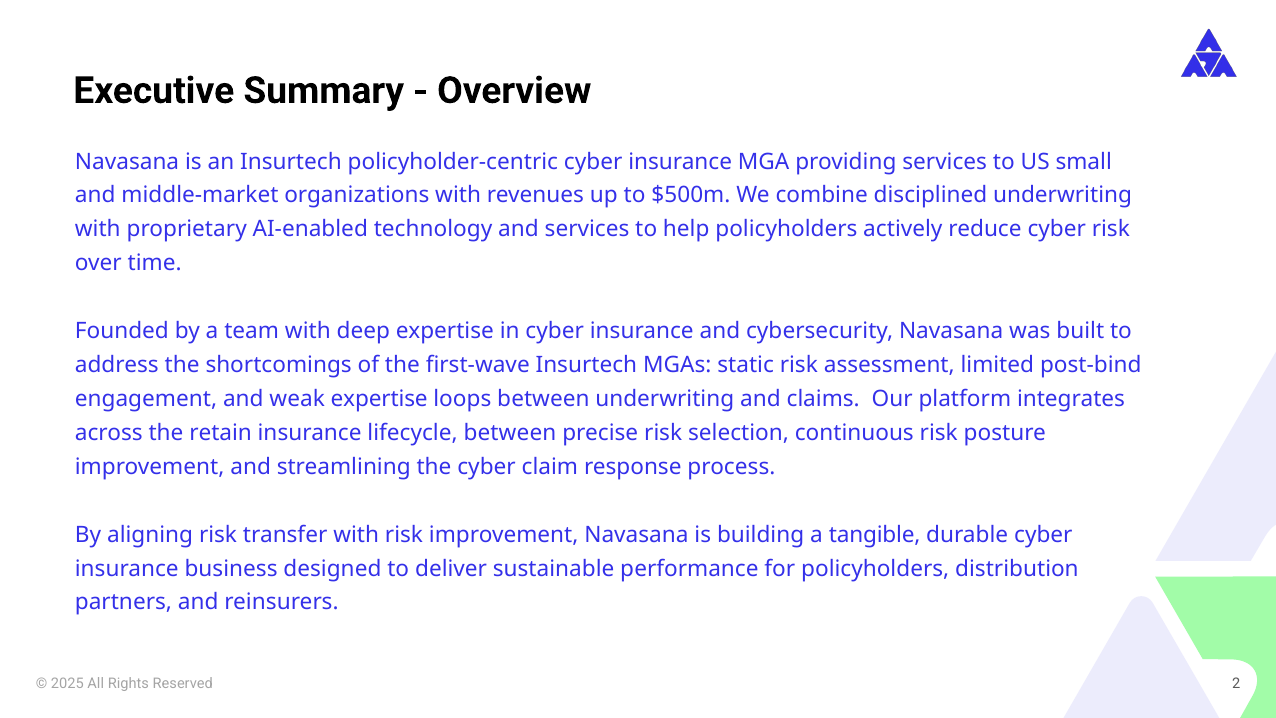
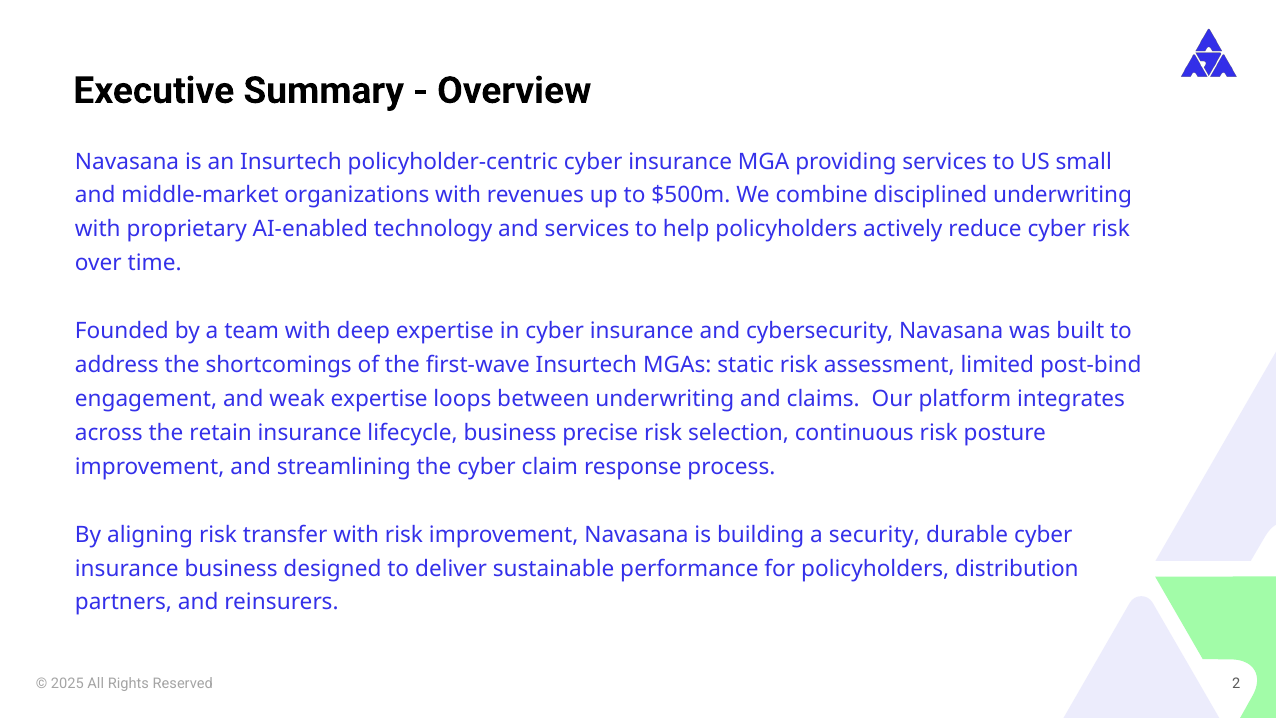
lifecycle between: between -> business (510, 433)
tangible: tangible -> security (874, 534)
